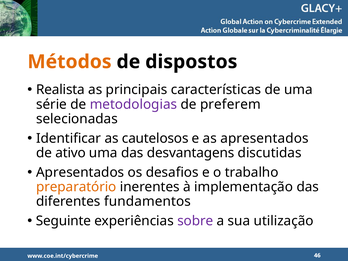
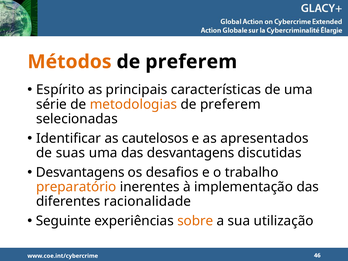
dispostos: dispostos -> preferem (191, 62)
Realista: Realista -> Espírito (60, 90)
metodologias colour: purple -> orange (133, 104)
ativo: ativo -> suas (70, 153)
Apresentados: Apresentados -> Desvantagens (80, 172)
fundamentos: fundamentos -> racionalidade (147, 202)
sobre colour: purple -> orange (195, 221)
